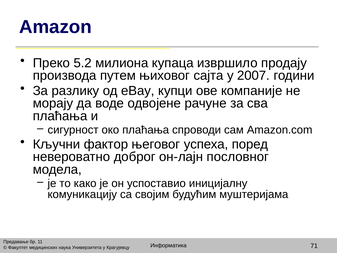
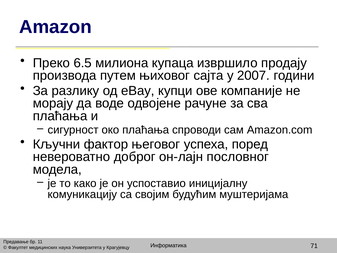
5.2: 5.2 -> 6.5 (83, 63)
